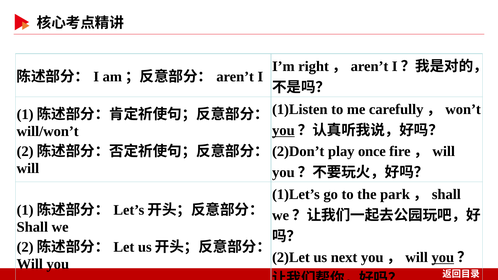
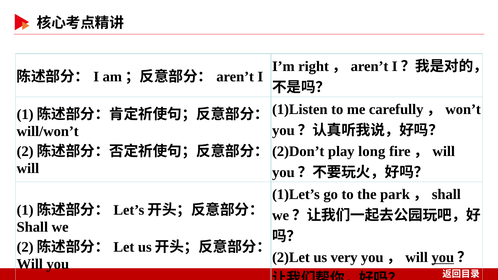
you underline: present -> none (283, 130)
once: once -> long (372, 151)
next: next -> very (344, 258)
